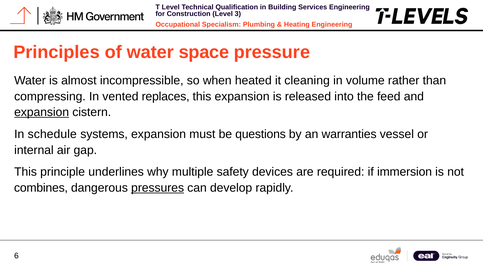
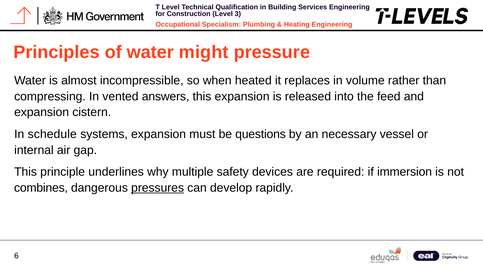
space: space -> might (204, 52)
cleaning: cleaning -> replaces (307, 81)
replaces: replaces -> answers (166, 96)
expansion underline: present -> none (42, 112)
warranties: warranties -> necessary (349, 134)
